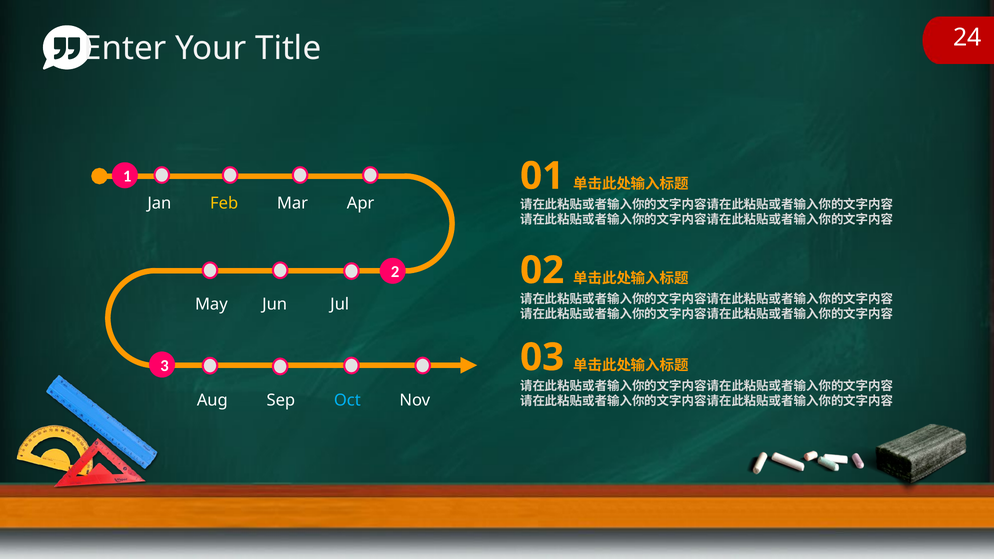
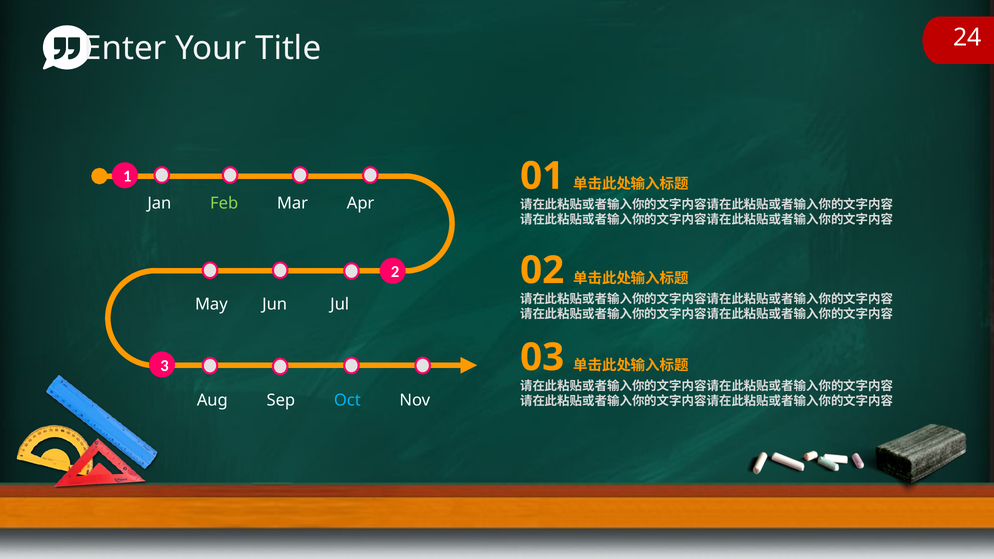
Feb colour: yellow -> light green (224, 203)
